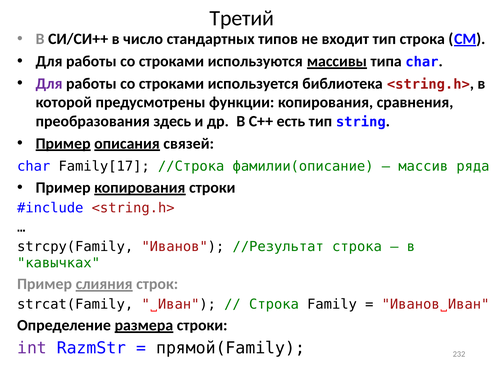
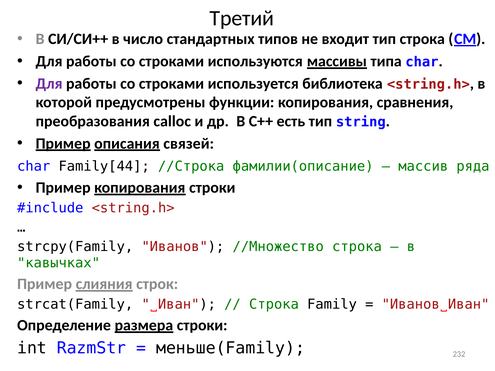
здесь: здесь -> calloc (172, 121)
Family[17: Family[17 -> Family[44 (104, 166)
//Результат: //Результат -> //Множество (278, 247)
int colour: purple -> black (32, 348)
прямой(Family: прямой(Family -> меньше(Family (231, 348)
